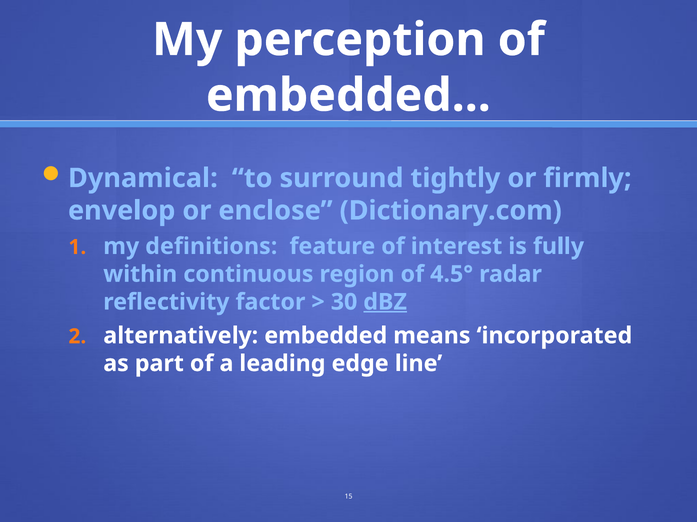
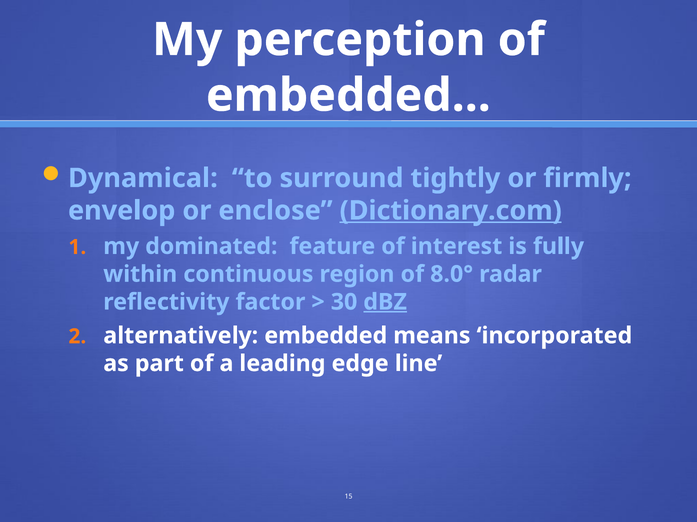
Dictionary.com underline: none -> present (451, 211)
definitions: definitions -> dominated (211, 247)
4.5°: 4.5° -> 8.0° (452, 275)
